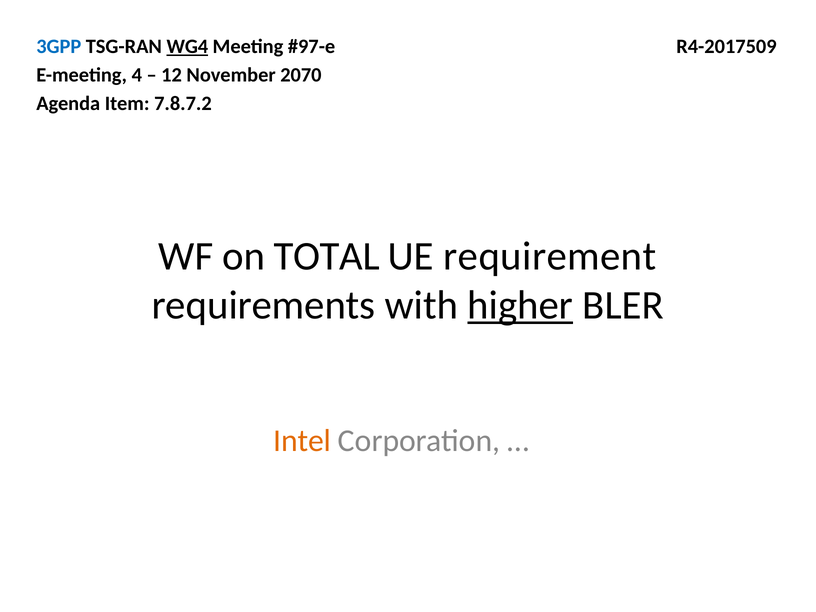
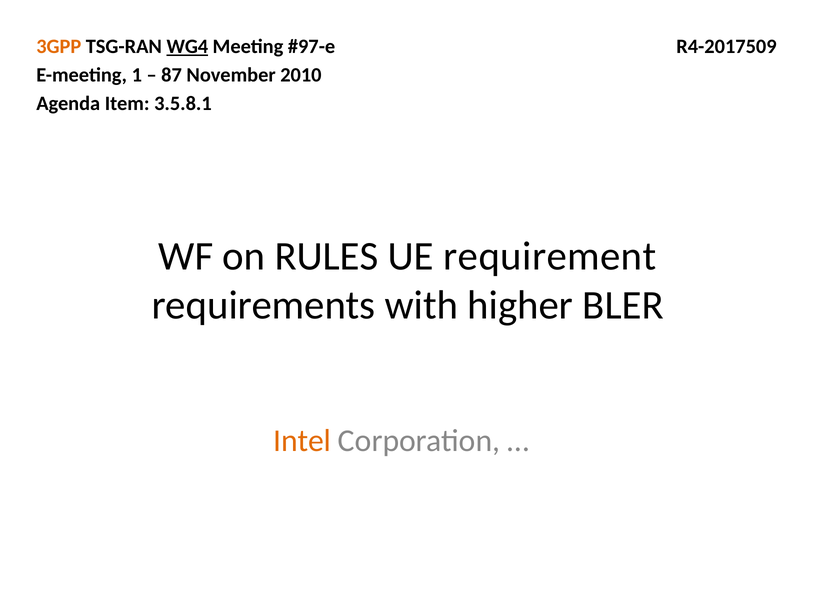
3GPP colour: blue -> orange (59, 47)
4: 4 -> 1 (137, 75)
12: 12 -> 87 (172, 75)
2070: 2070 -> 2010 (301, 75)
7.8.7.2: 7.8.7.2 -> 3.5.8.1 (183, 104)
TOTAL: TOTAL -> RULES (327, 256)
higher underline: present -> none (520, 305)
